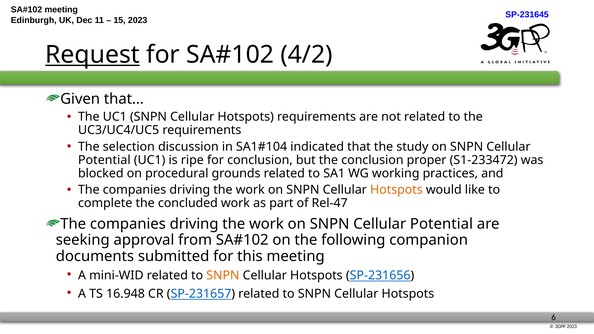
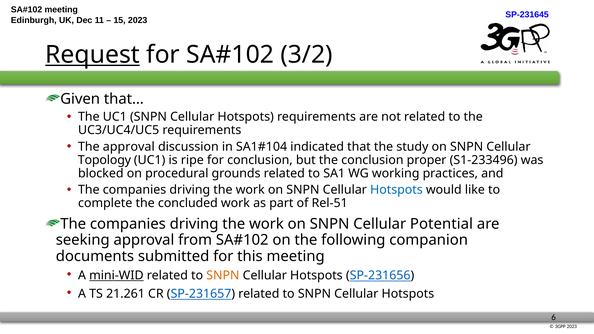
4/2: 4/2 -> 3/2 (307, 55)
The selection: selection -> approval (129, 147)
Potential: Potential -> Topology (104, 160)
S1-233472: S1-233472 -> S1-233496 (484, 160)
Hotspots colour: orange -> blue (396, 190)
Rel-47: Rel-47 -> Rel-51 (330, 203)
mini-WID underline: none -> present (116, 275)
16.948: 16.948 -> 21.261 (125, 294)
